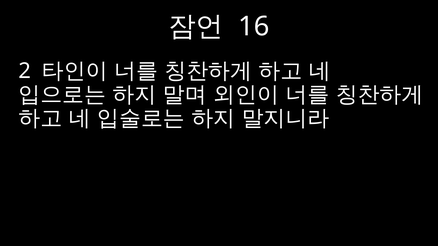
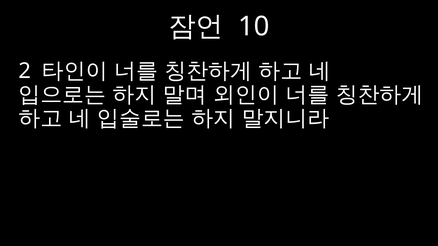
16: 16 -> 10 (254, 26)
